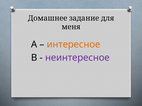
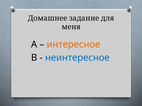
неинтересное colour: purple -> blue (77, 58)
